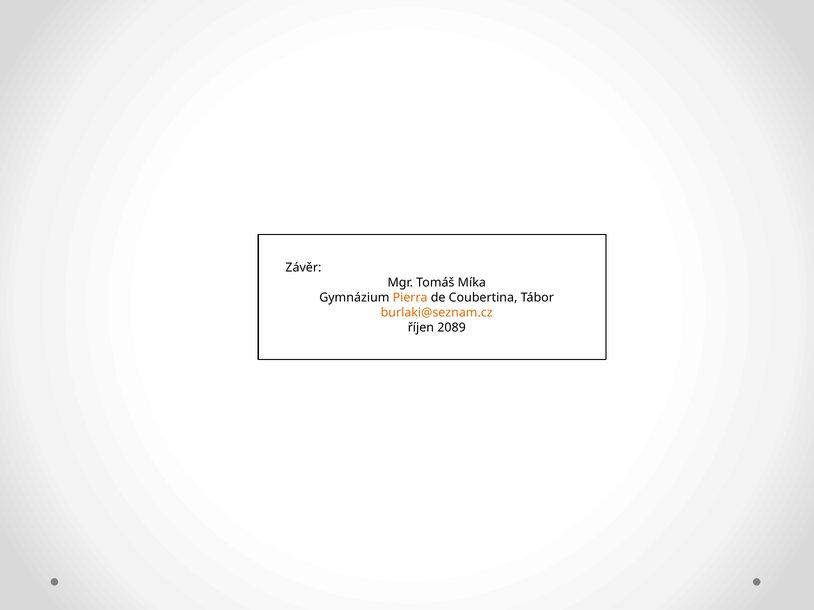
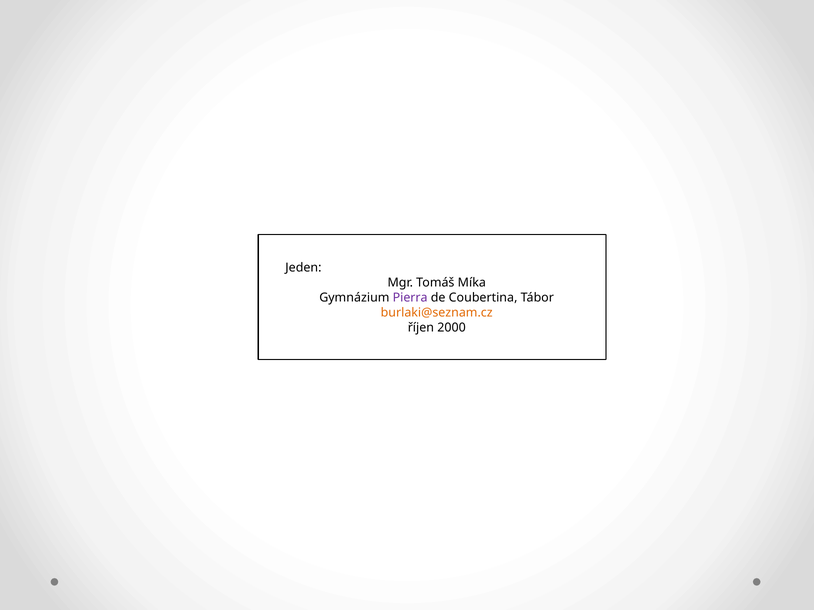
Závěr: Závěr -> Jeden (303, 268)
Pierra colour: orange -> purple (410, 298)
2089: 2089 -> 2000 (452, 328)
